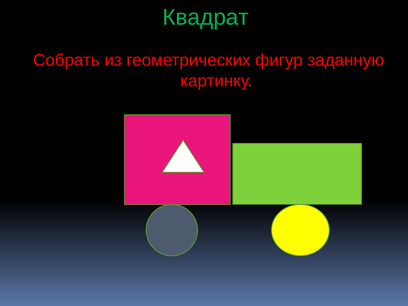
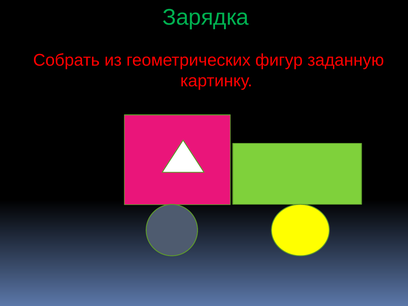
Квадрат: Квадрат -> Зарядка (206, 17)
